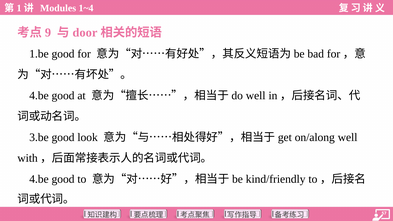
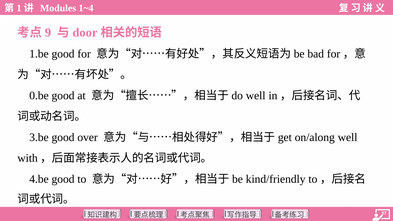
4.be: 4.be -> 0.be (39, 96)
look: look -> over (88, 137)
